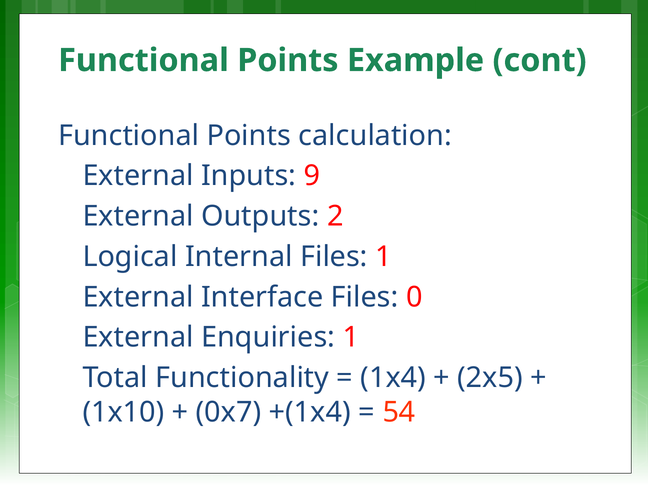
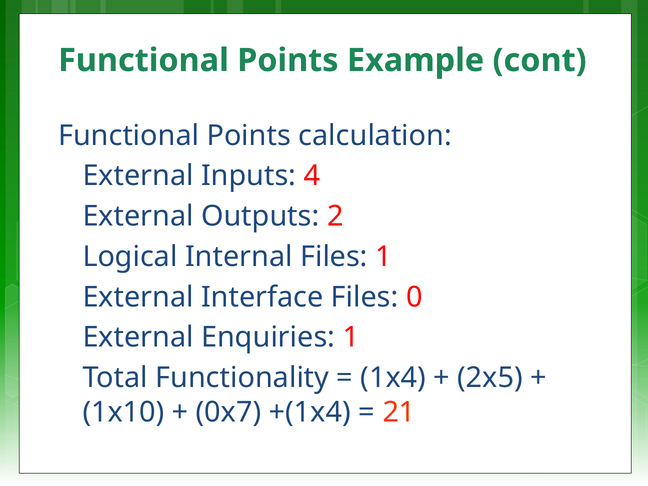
9: 9 -> 4 (312, 176)
54: 54 -> 21 (399, 412)
